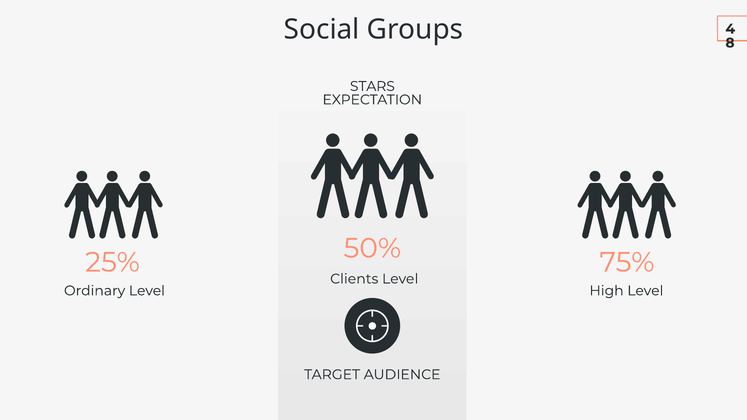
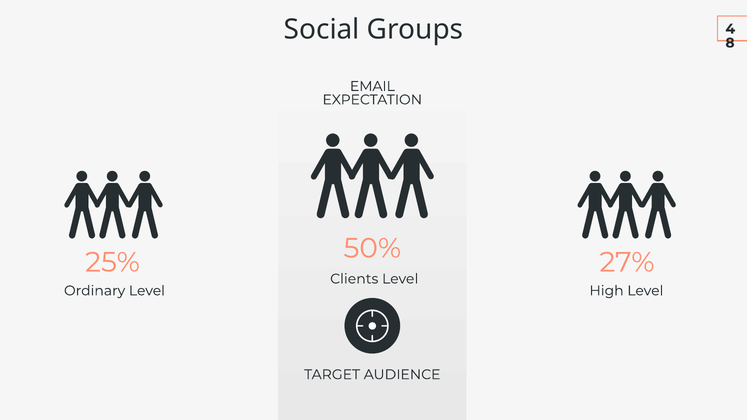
STARS: STARS -> EMAIL (372, 86)
75%: 75% -> 27% (627, 262)
